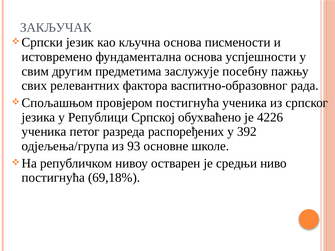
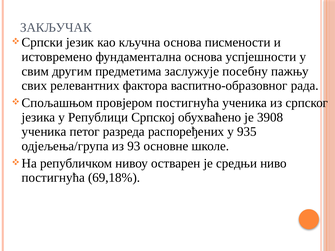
4226: 4226 -> 3908 (270, 117)
392: 392 -> 935 (247, 132)
